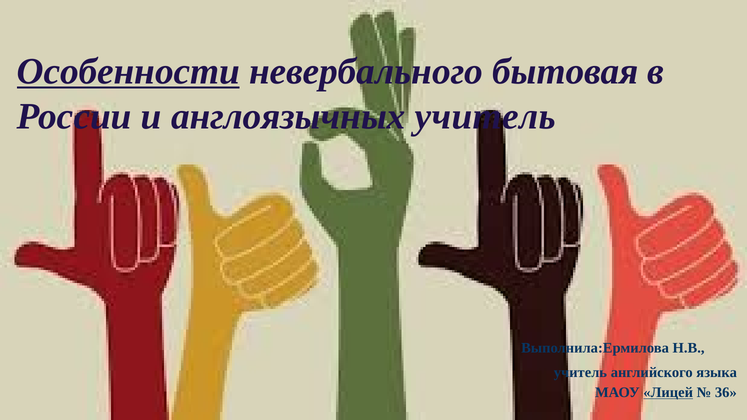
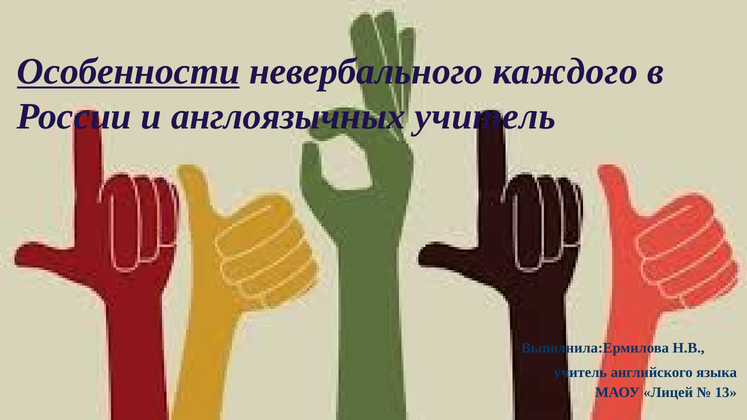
бытовая: бытовая -> каждого (565, 72)
Лицей underline: present -> none (668, 393)
36: 36 -> 13 (726, 393)
